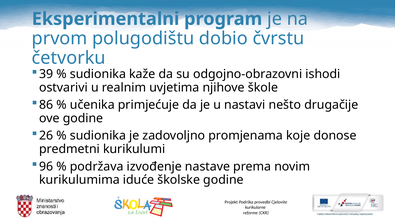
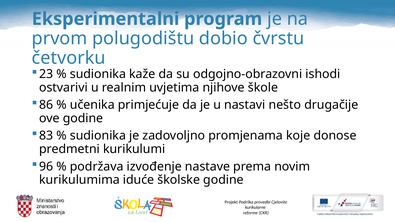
39: 39 -> 23 (46, 74)
26: 26 -> 83 (46, 136)
